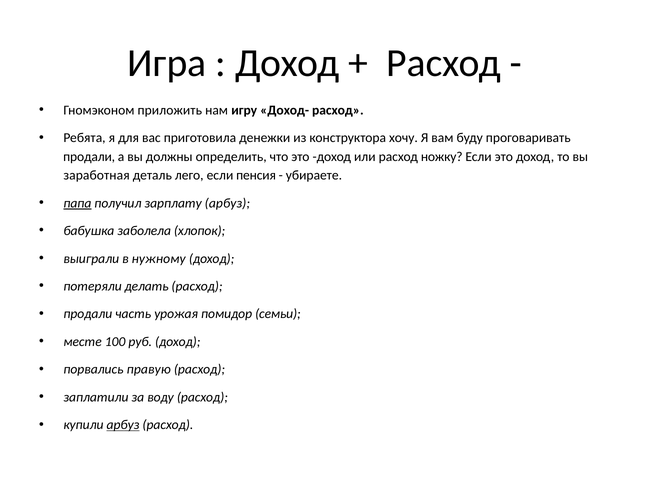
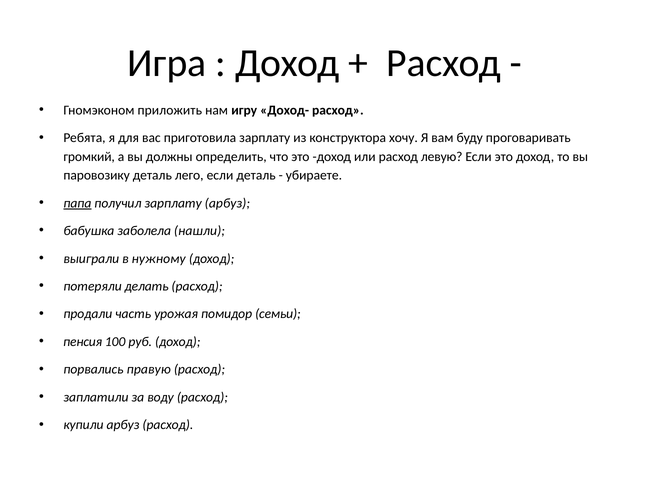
приготовила денежки: денежки -> зарплату (265, 138)
продали: продали -> громкий (89, 156)
ножку: ножку -> левую (442, 156)
заработная: заработная -> паровозику (97, 175)
если пенсия: пенсия -> деталь (256, 175)
хлопок: хлопок -> нашли (199, 231)
месте: месте -> пенсия (83, 341)
арбуз underline: present -> none (123, 425)
